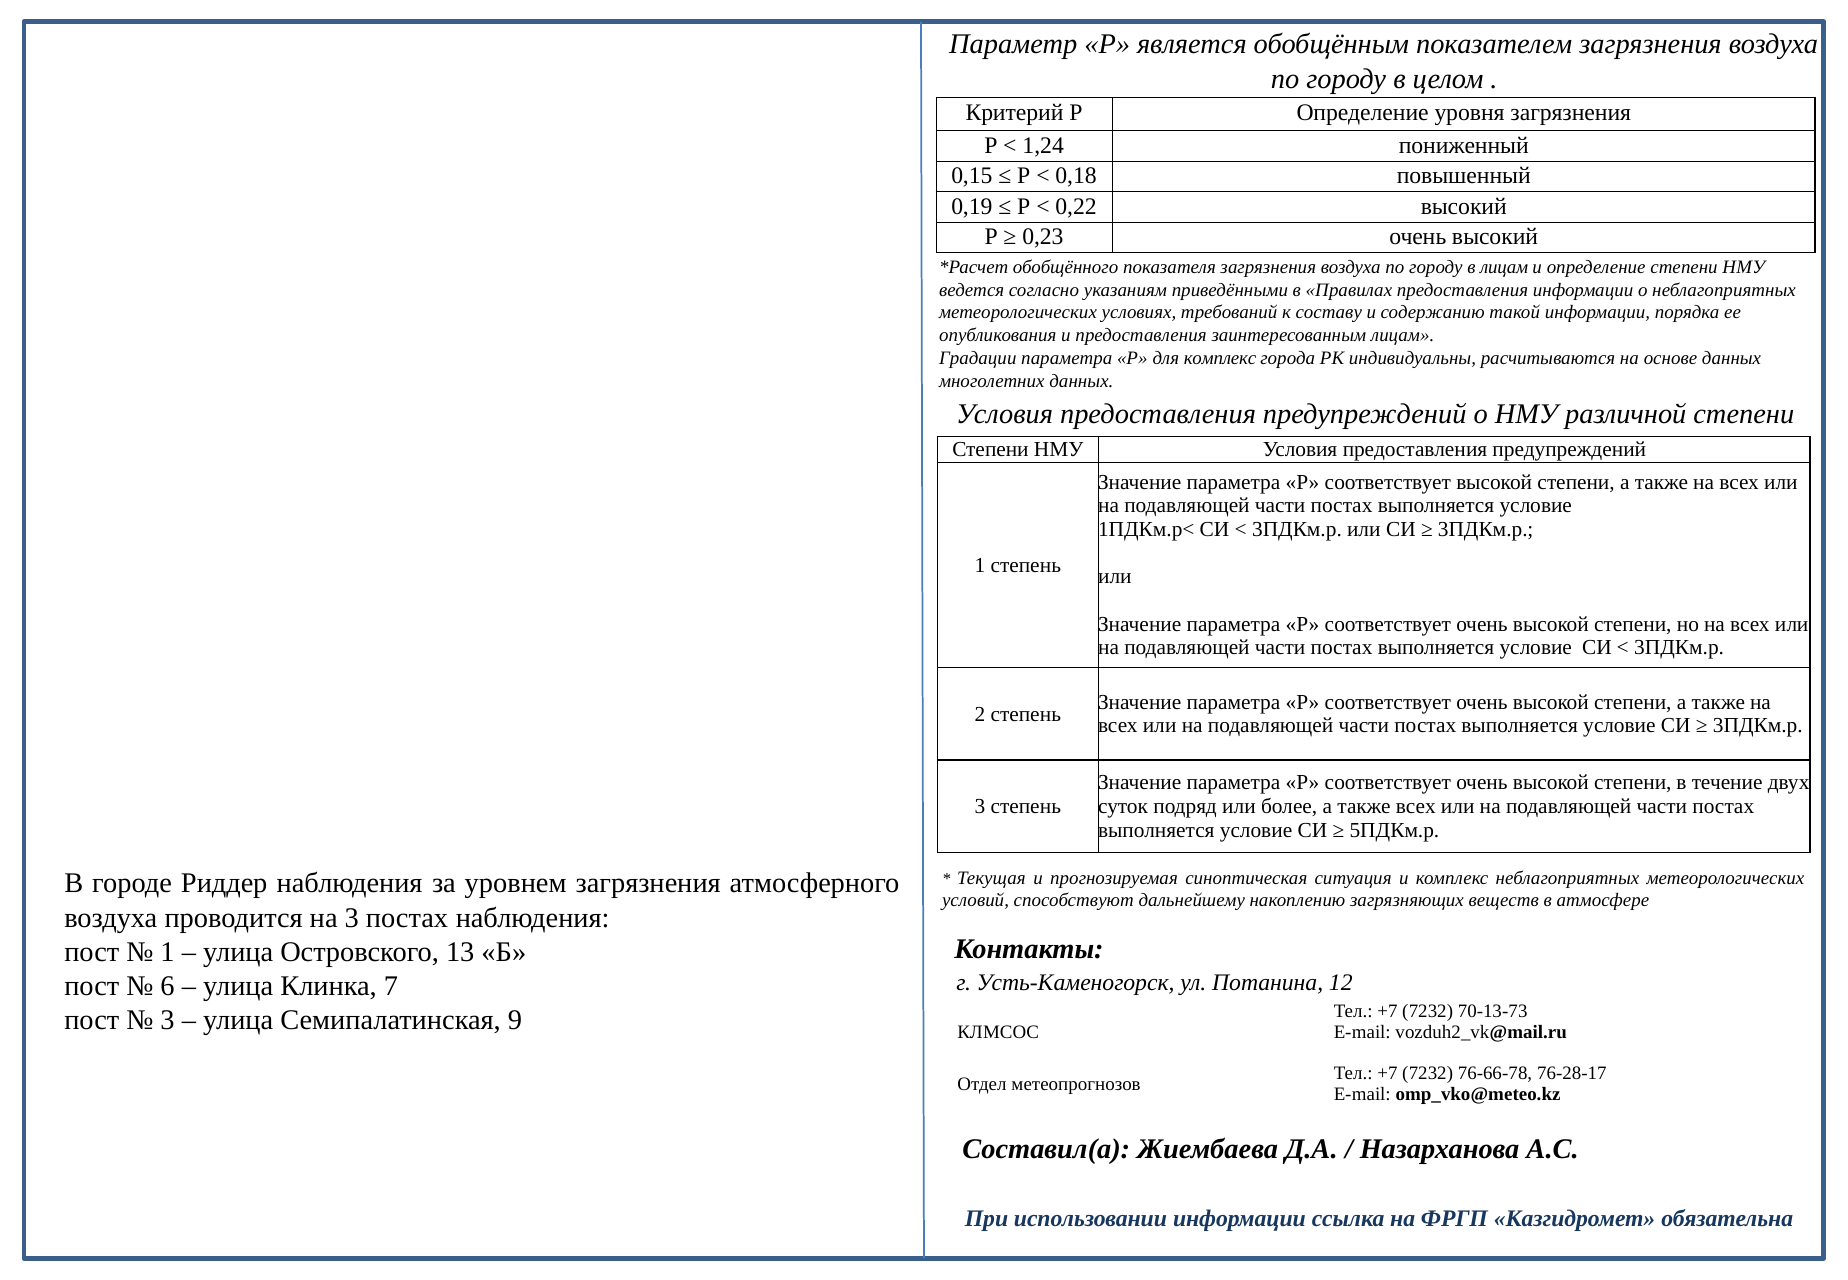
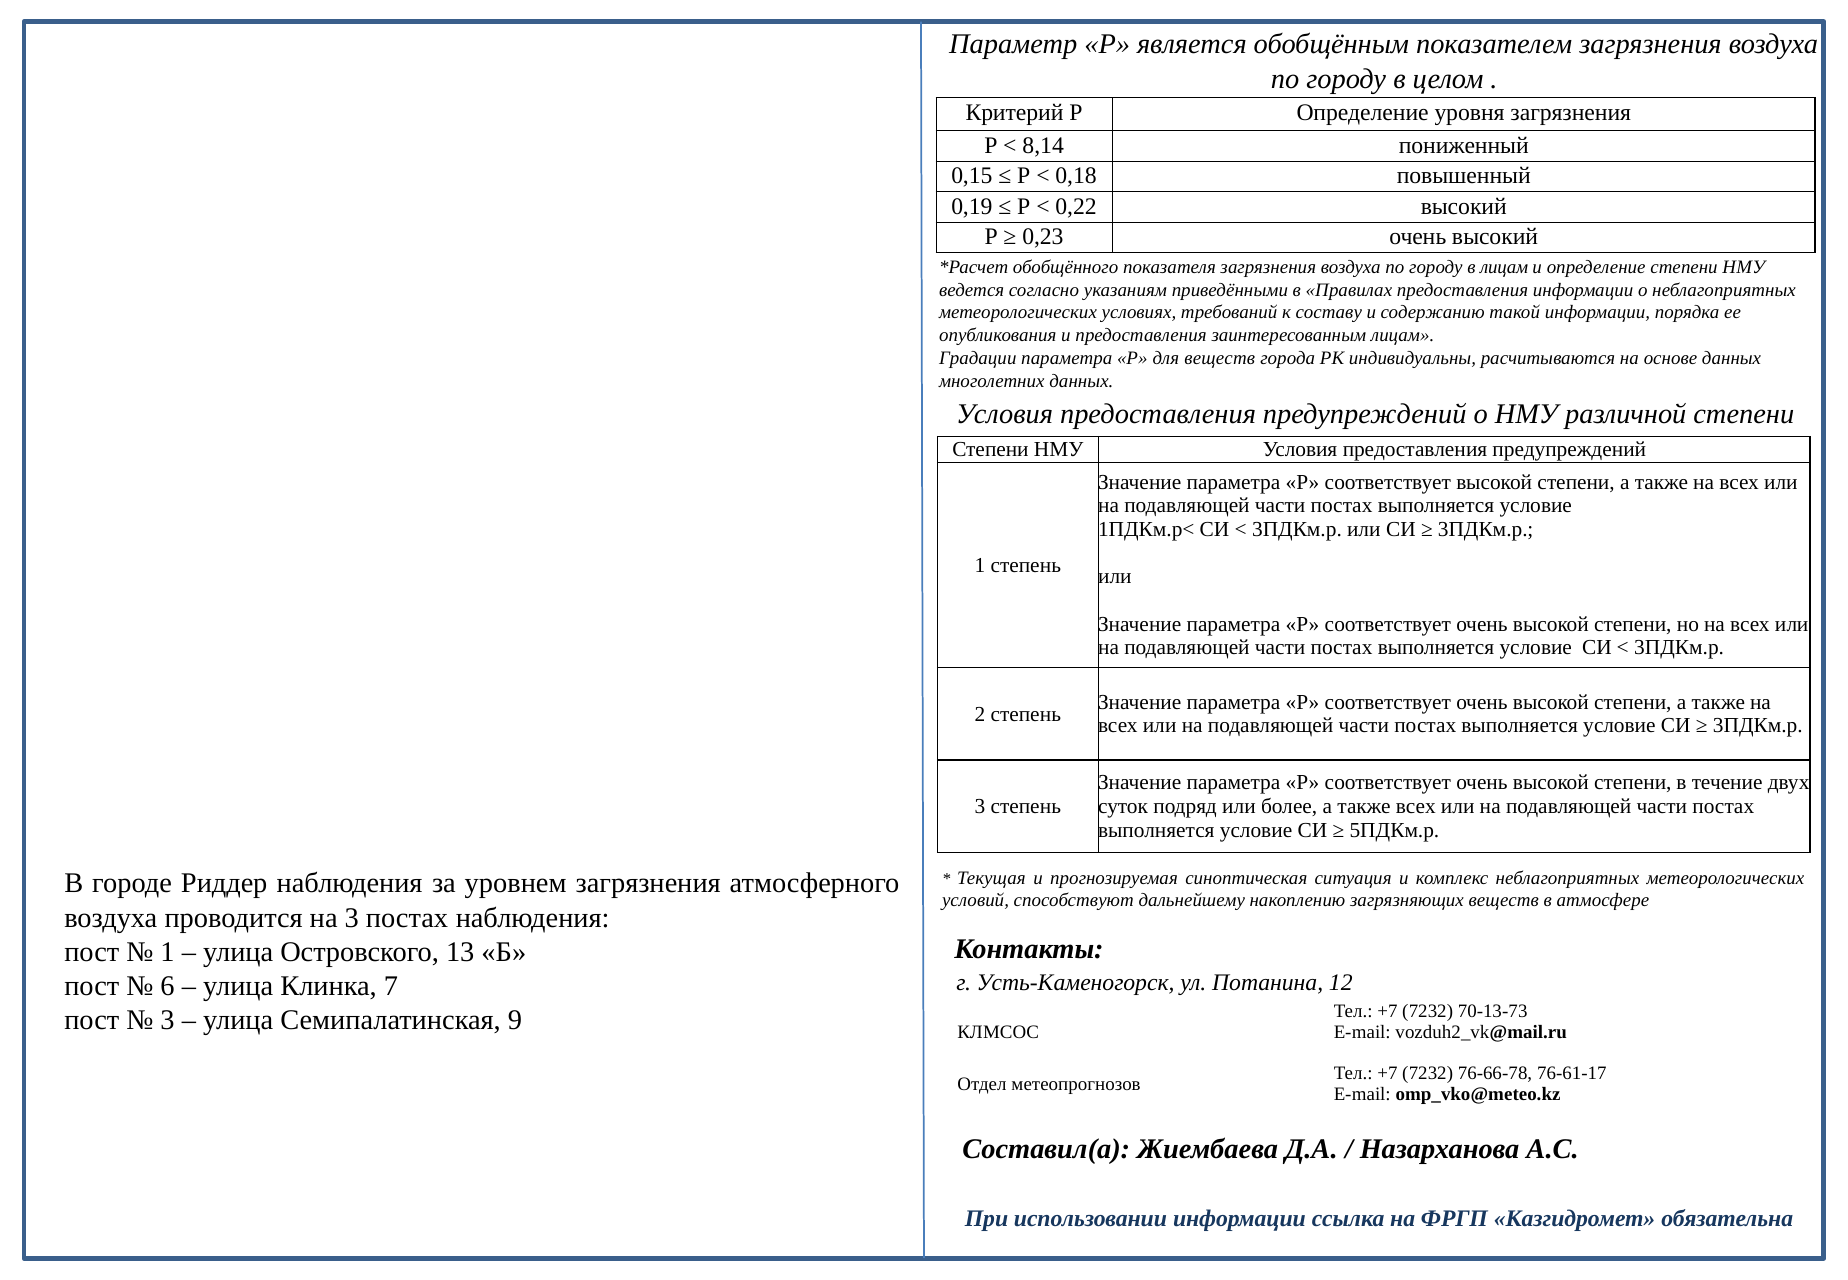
1,24: 1,24 -> 8,14 (1043, 145)
для комплекс: комплекс -> веществ (1220, 358)
76-28-17: 76-28-17 -> 76-61-17 (1572, 1073)
